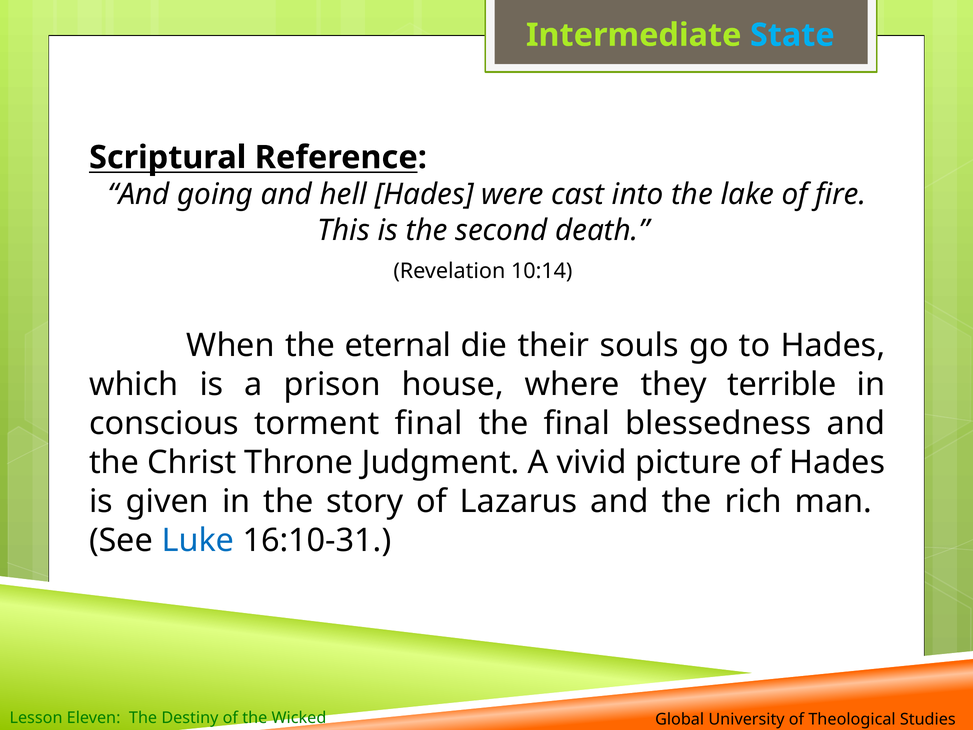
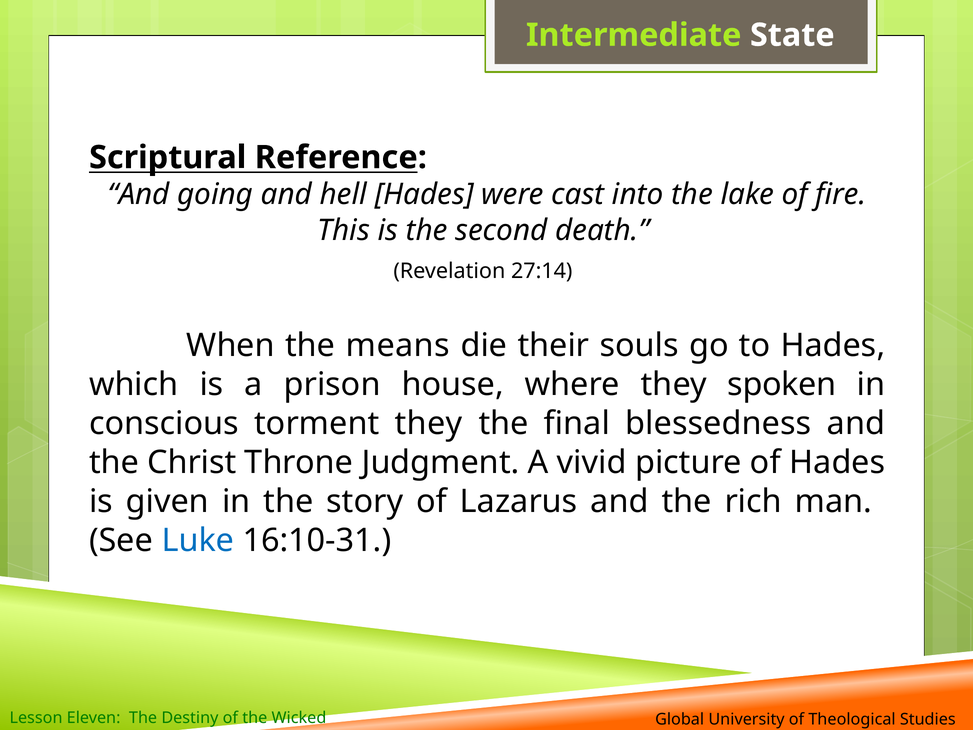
State colour: light blue -> white (792, 35)
10:14: 10:14 -> 27:14 (542, 271)
eternal: eternal -> means (398, 346)
terrible: terrible -> spoken (782, 384)
torment final: final -> they (429, 423)
